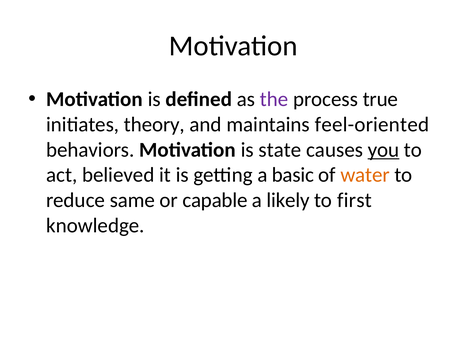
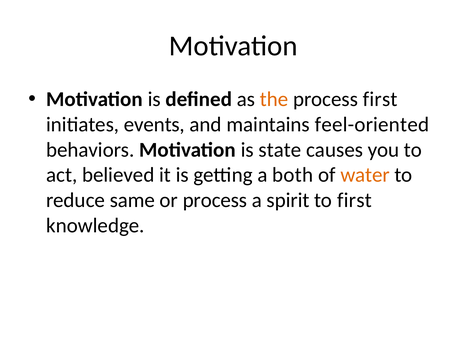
the colour: purple -> orange (274, 99)
process true: true -> first (380, 99)
theory: theory -> events (154, 124)
you underline: present -> none (383, 150)
basic: basic -> both (293, 175)
or capable: capable -> process (215, 200)
likely: likely -> spirit (288, 200)
